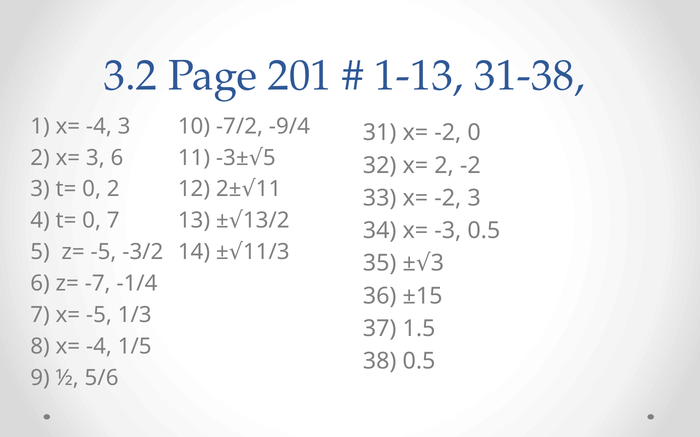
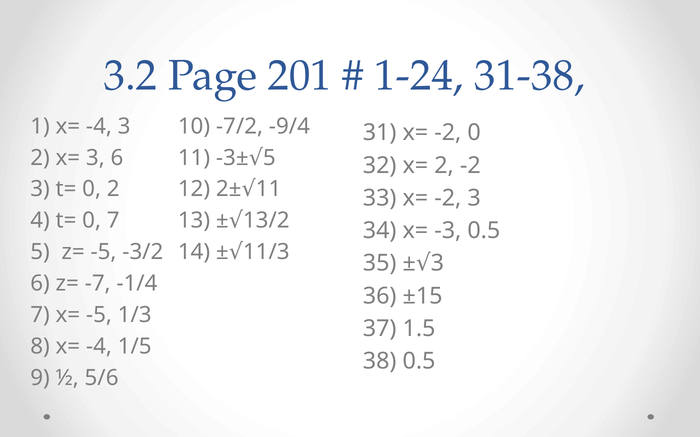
1-13: 1-13 -> 1-24 (419, 76)
